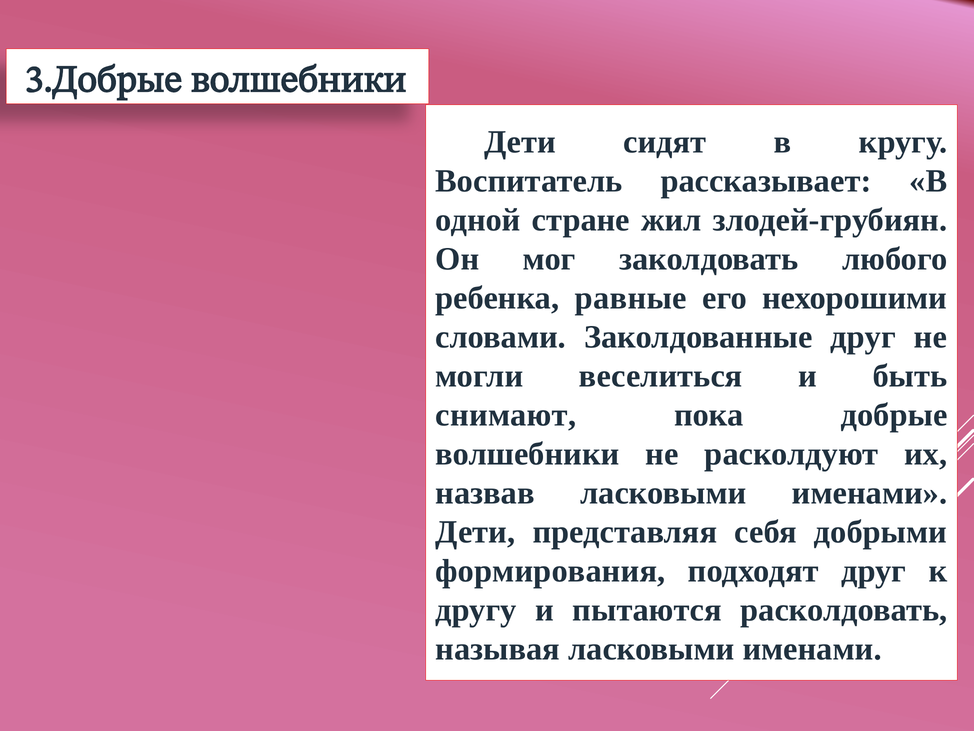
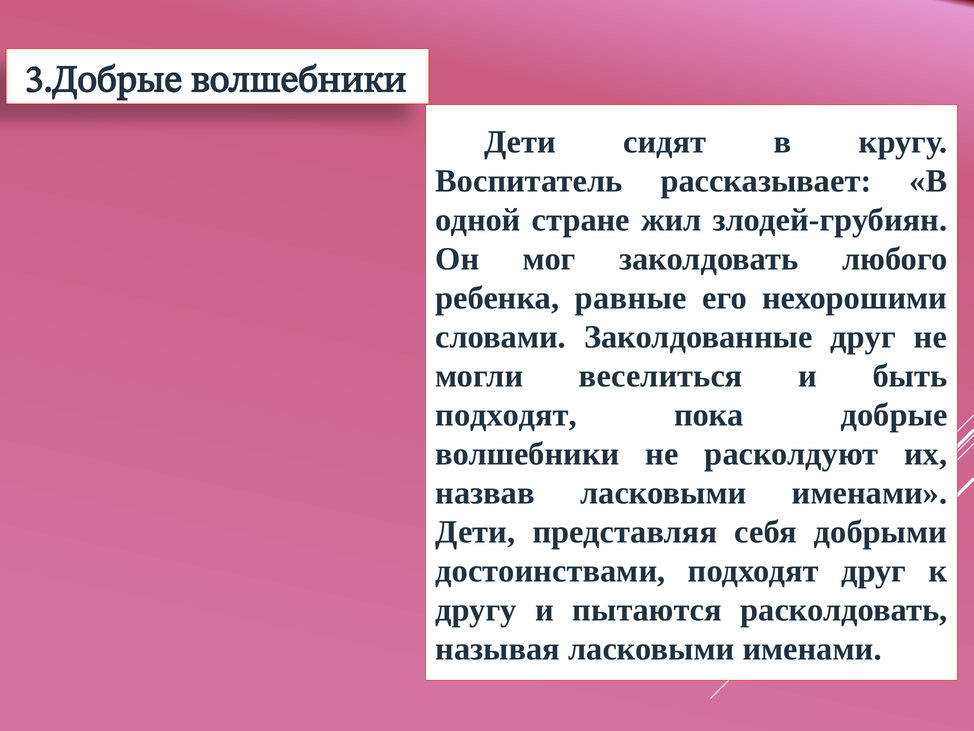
снимают: снимают -> подходят (506, 415)
формирования: формирования -> достоинствами (550, 570)
